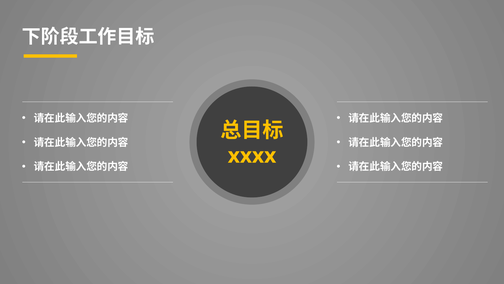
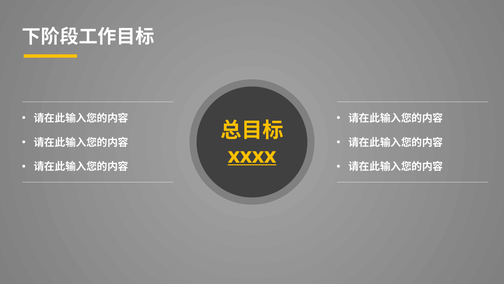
xxxx underline: none -> present (252, 156)
